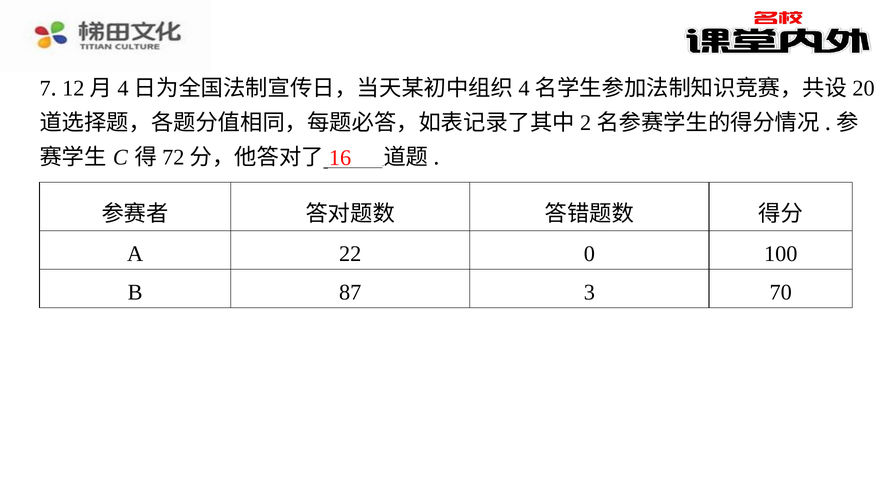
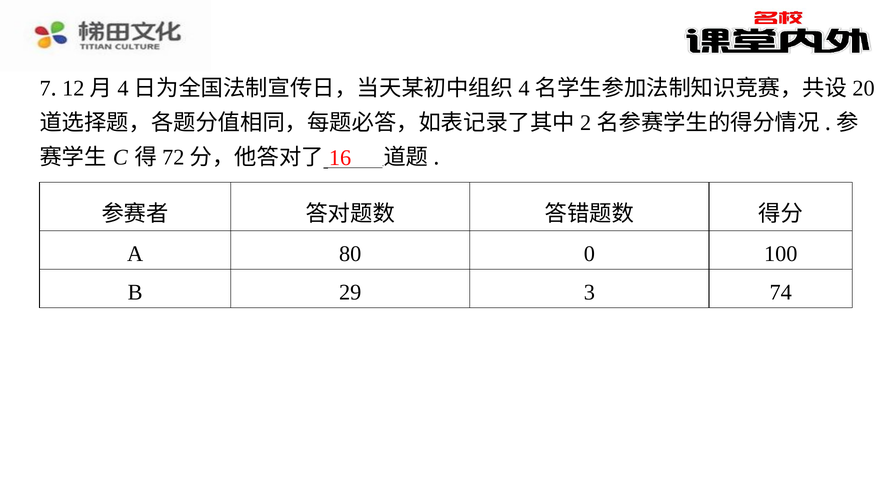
22: 22 -> 80 (350, 254)
87: 87 -> 29 (350, 292)
70: 70 -> 74 (781, 292)
